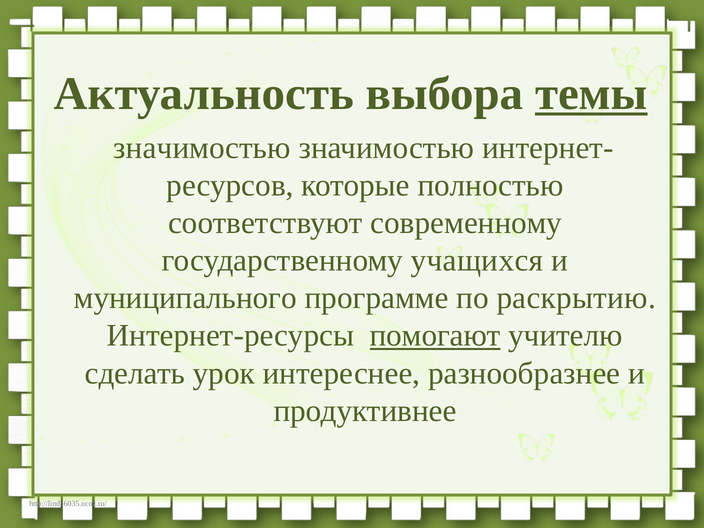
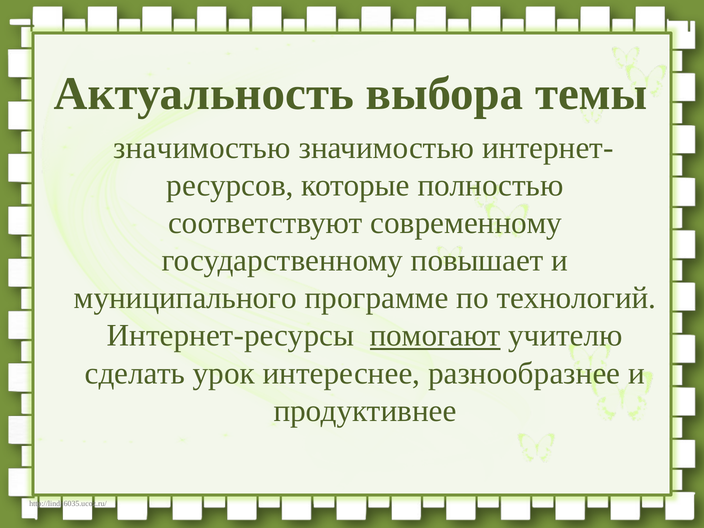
темы underline: present -> none (591, 94)
учащихся: учащихся -> повышает (477, 260)
раскрытию: раскрытию -> технологий (576, 298)
